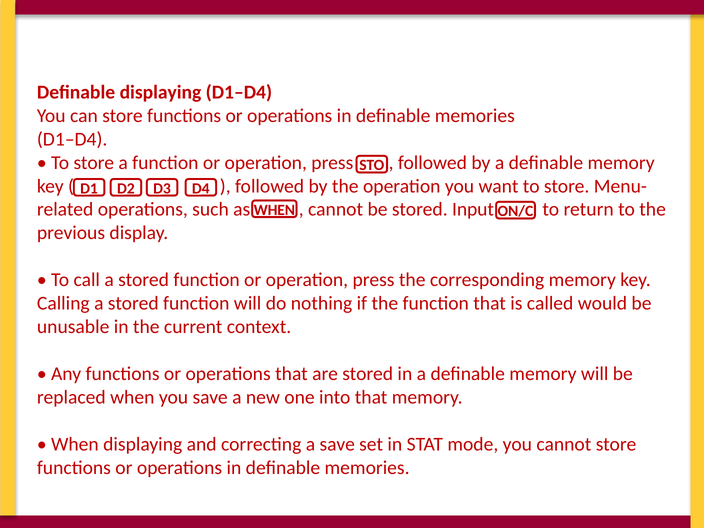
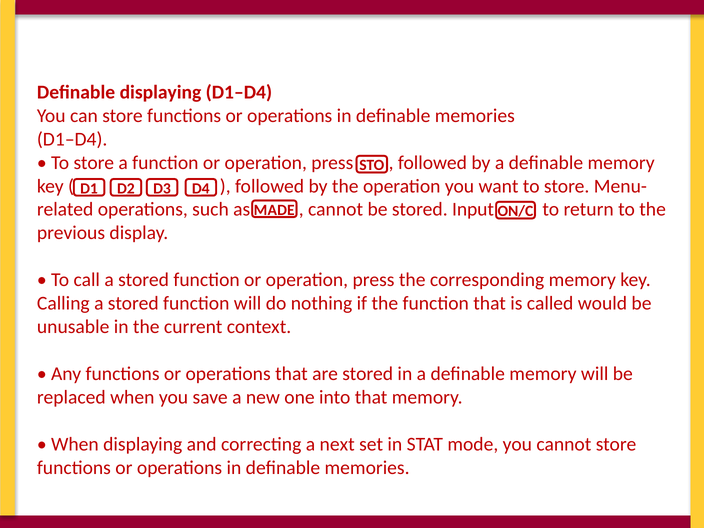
WHEN: WHEN -> MADE (274, 210)
a save: save -> next (337, 444)
